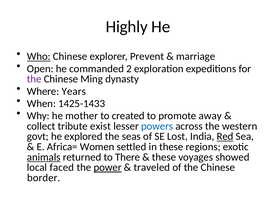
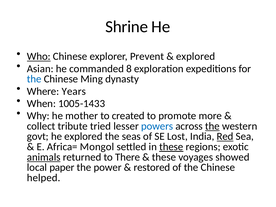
Highly: Highly -> Shrine (127, 27)
marriage: marriage -> explored (196, 56)
Open: Open -> Asian (40, 69)
2: 2 -> 8 (129, 69)
the colour: purple -> blue (34, 79)
1425-1433: 1425-1433 -> 1005-1433 (82, 104)
away: away -> more (210, 116)
exist: exist -> tried (101, 126)
the underline: none -> present (212, 126)
Women: Women -> Mongol (97, 147)
these underline: none -> present (171, 147)
faced: faced -> paper (62, 167)
power underline: present -> none (108, 167)
traveled: traveled -> restored (152, 167)
border: border -> helped (44, 178)
